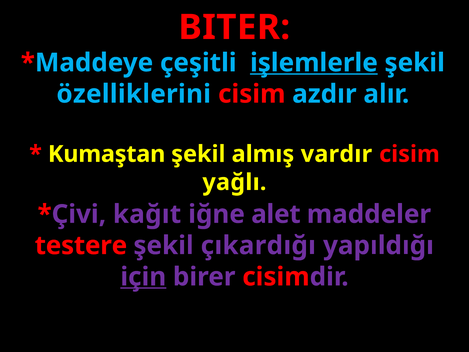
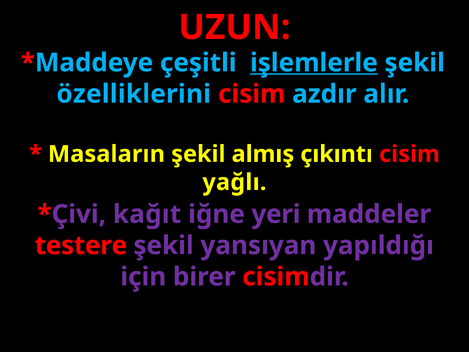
BITER: BITER -> UZUN (234, 27)
Kumaştan: Kumaştan -> Masaların (106, 154)
vardır: vardır -> çıkıntı (337, 154)
alet: alet -> yeri (276, 214)
çıkardığı: çıkardığı -> yansıyan (258, 245)
için underline: present -> none (143, 277)
